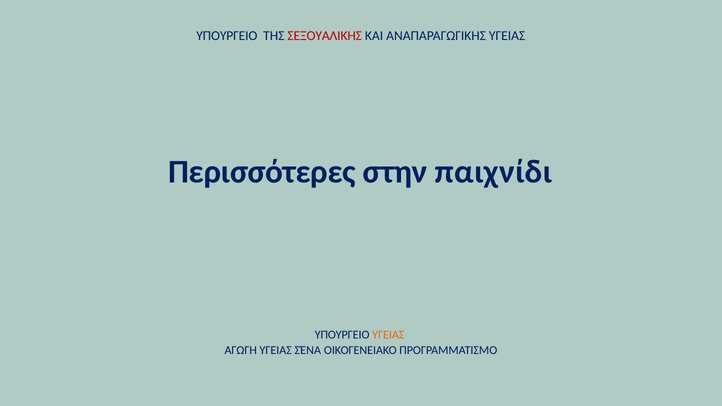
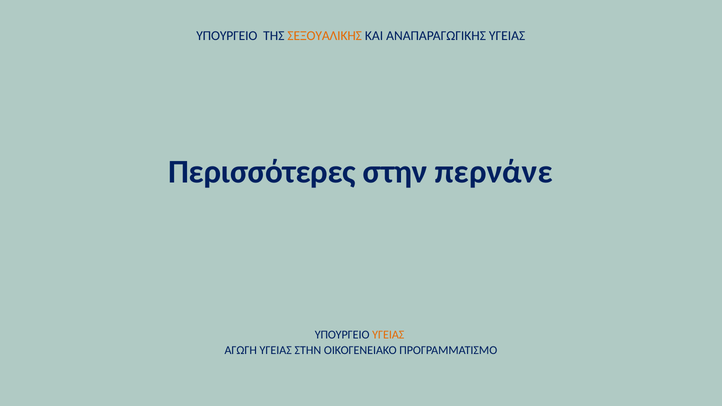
ΣΕΞΟΥΑΛΙΚΗΣ colour: red -> orange (325, 36)
παιχνίδι: παιχνίδι -> περνάνε (494, 172)
ΥΓΕΙΑΣ ΣΈΝΑ: ΣΈΝΑ -> ΣΤΗΝ (308, 350)
